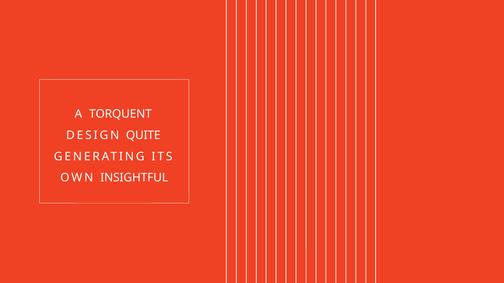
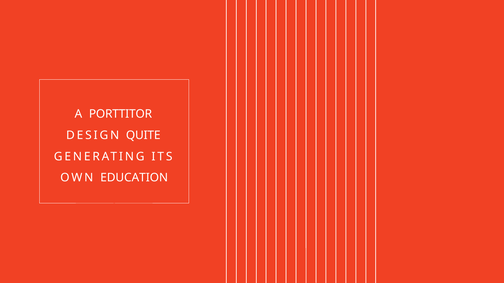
TORQUENT: TORQUENT -> PORTTITOR (120, 114)
INSIGHTFUL: INSIGHTFUL -> EDUCATION (134, 178)
